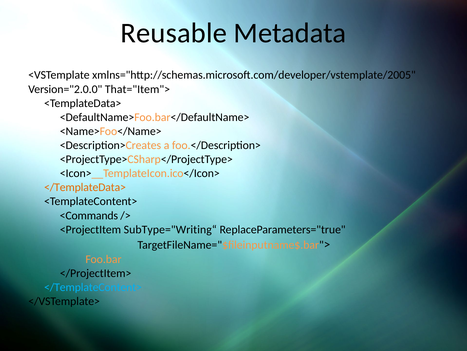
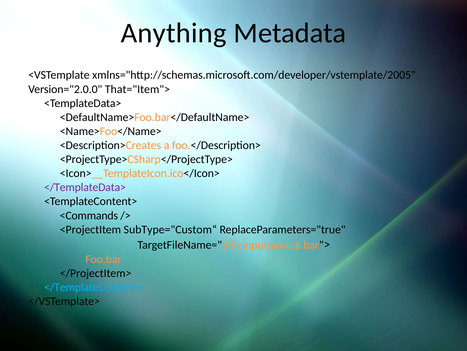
Reusable: Reusable -> Anything (174, 33)
</TemplateData> colour: orange -> purple (85, 187)
SubType="Writing“: SubType="Writing“ -> SubType="Custom“ (170, 229)
